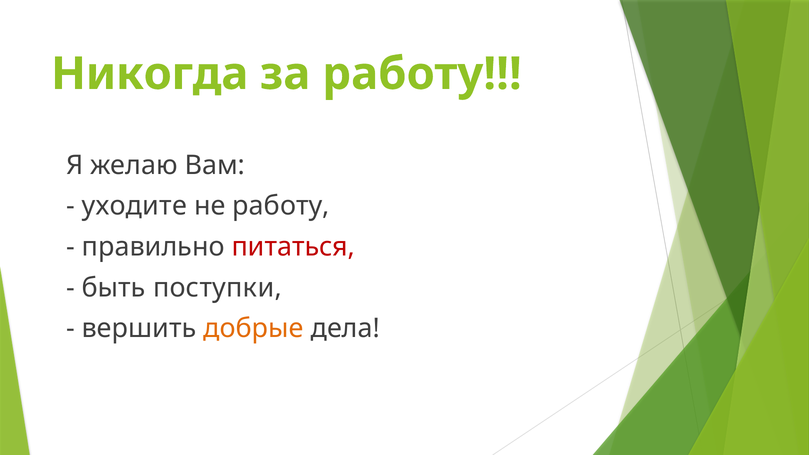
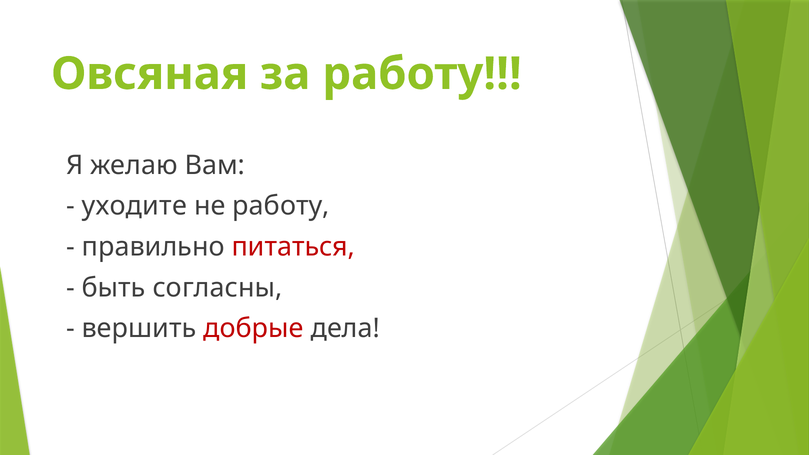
Никогда: Никогда -> Овсяная (150, 74)
поступки: поступки -> согласны (218, 288)
добрые colour: orange -> red (254, 329)
